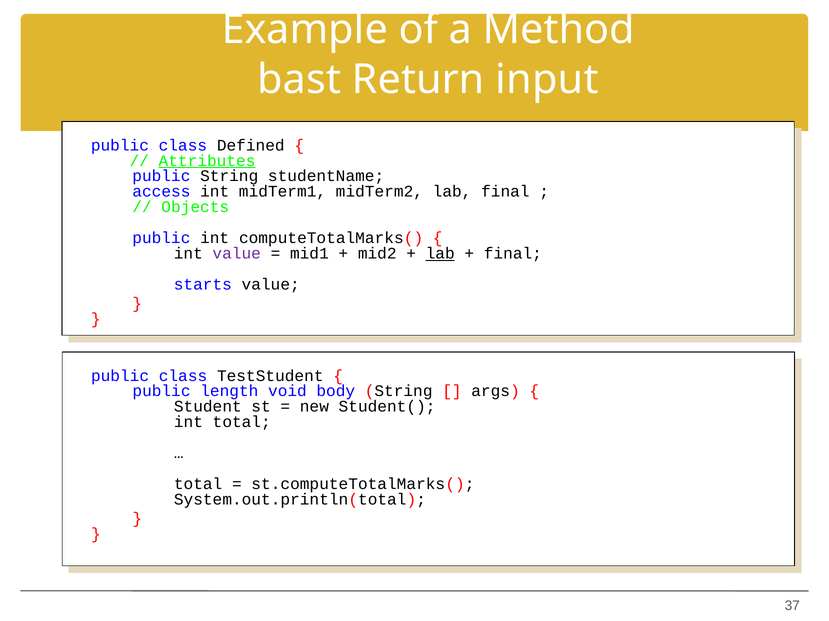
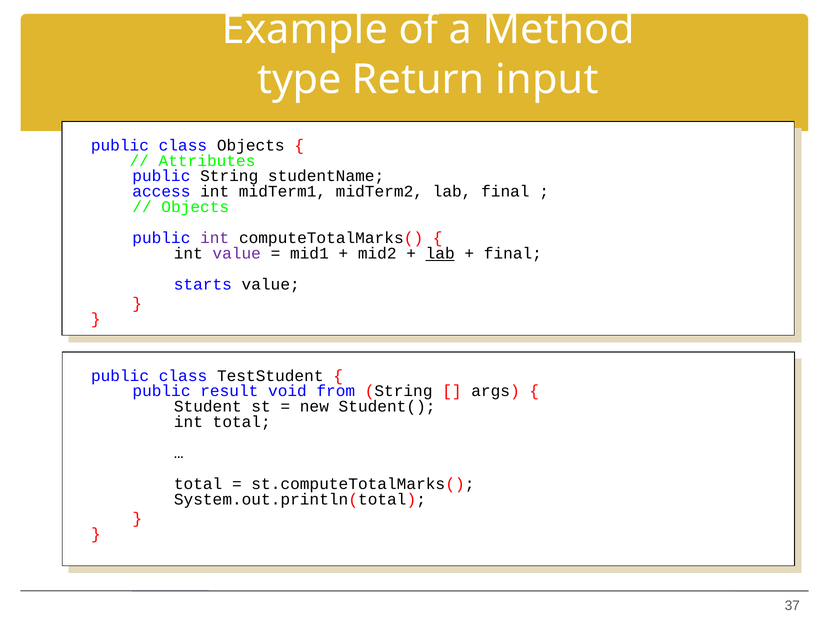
bast: bast -> type (299, 80)
class Defined: Defined -> Objects (251, 145)
Attributes underline: present -> none (207, 161)
int colour: black -> purple (215, 238)
length: length -> result (229, 392)
body: body -> from (336, 392)
